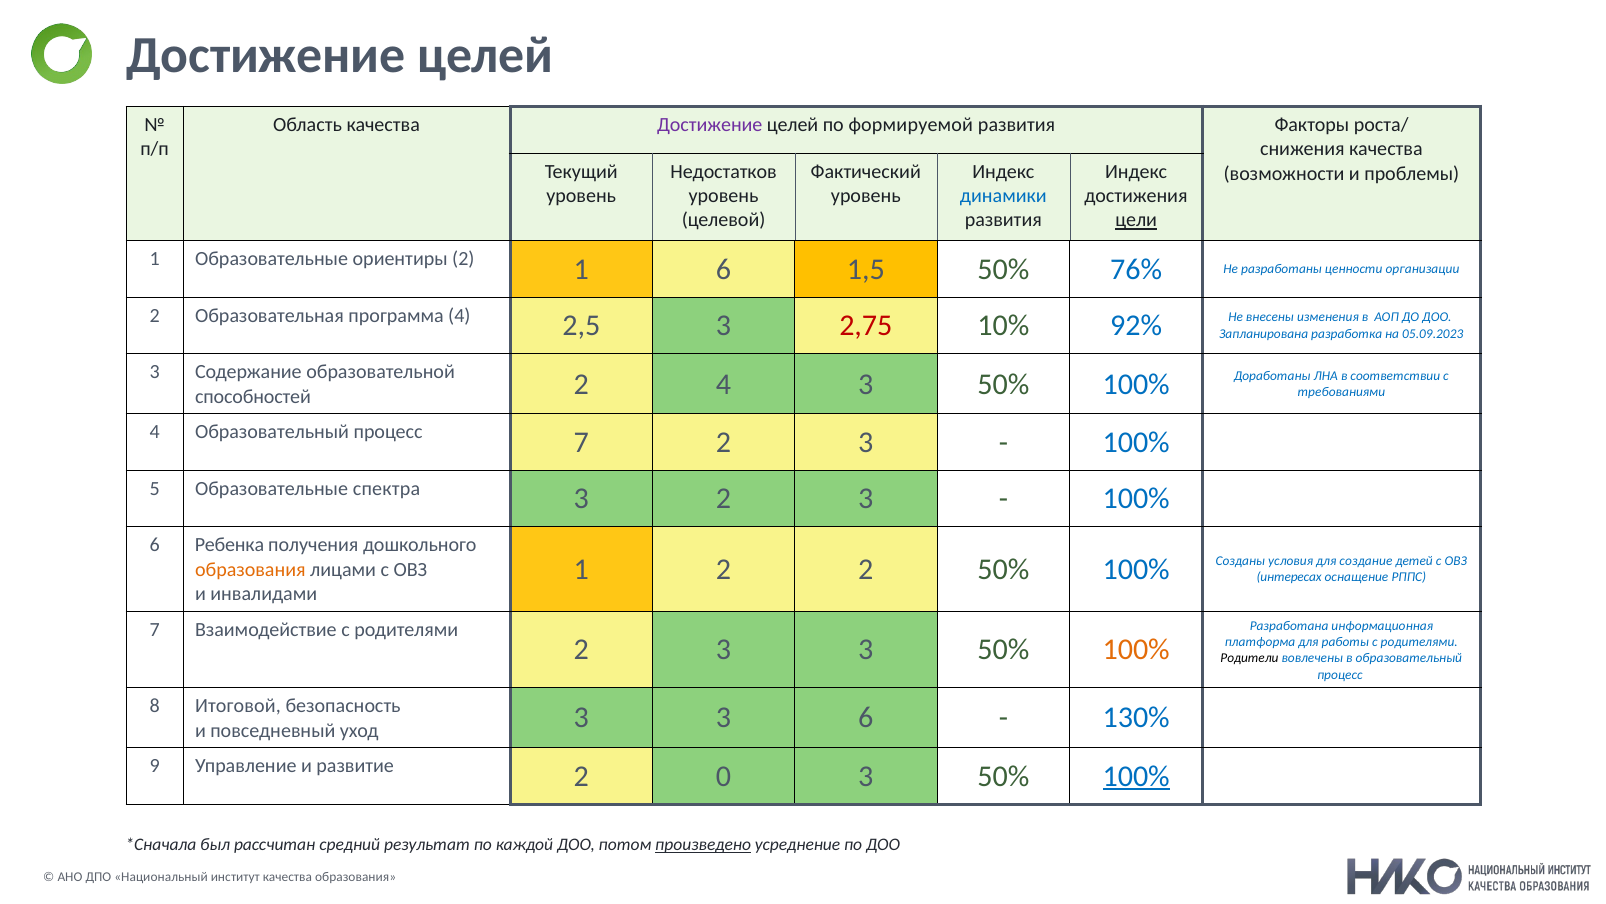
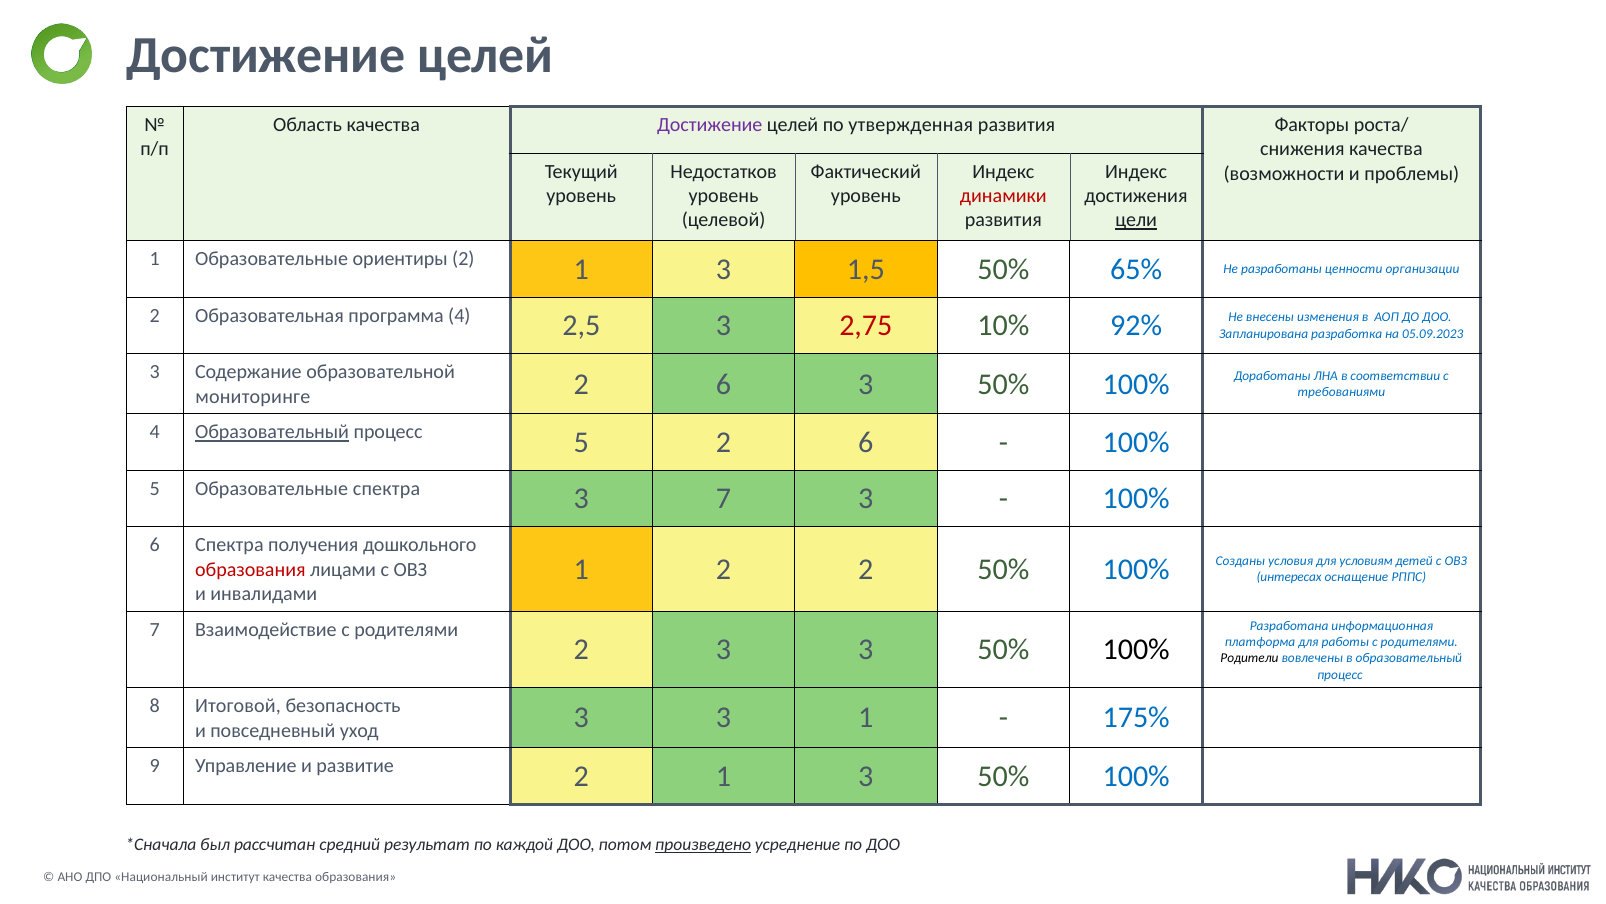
формируемой: формируемой -> утвержденная (911, 125)
динамики colour: blue -> red (1003, 196)
ориентиры 2 1 6: 6 -> 3 (724, 269)
76%: 76% -> 65% (1136, 269)
способностей: способностей -> мониторинге (253, 396)
4: 4 -> 6 (724, 384)
Образовательный underline: none -> present (272, 432)
процесс 7: 7 -> 5 (581, 442)
3: 3 -> 6 (866, 442)
3 2: 2 -> 7 (724, 499)
6 Ребенка: Ребенка -> Спектра (229, 545)
создание: создание -> условиям (1366, 561)
образования colour: orange -> red (250, 569)
100% colour: orange -> black (1136, 649)
3 6: 6 -> 1 (866, 717)
130%: 130% -> 175% (1136, 717)
развитие 2 0: 0 -> 1 (724, 776)
100% underline: present -> none (1136, 776)
